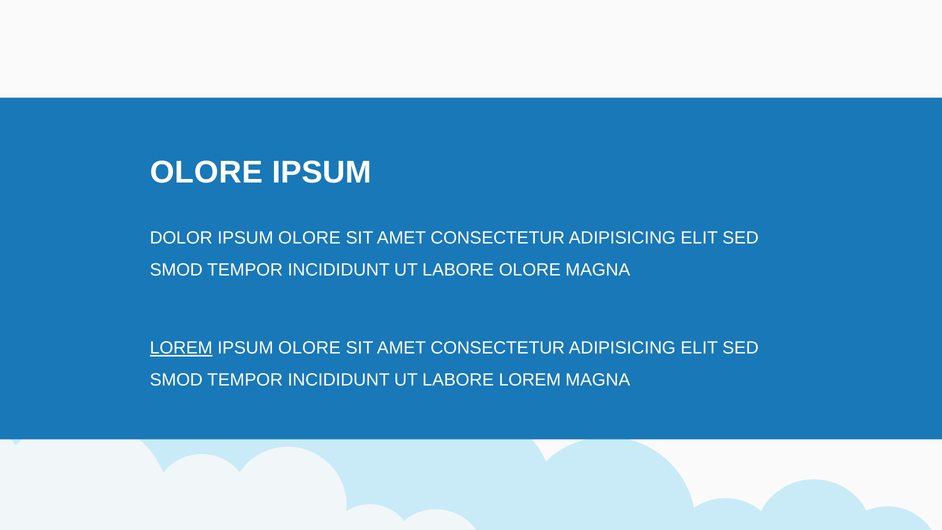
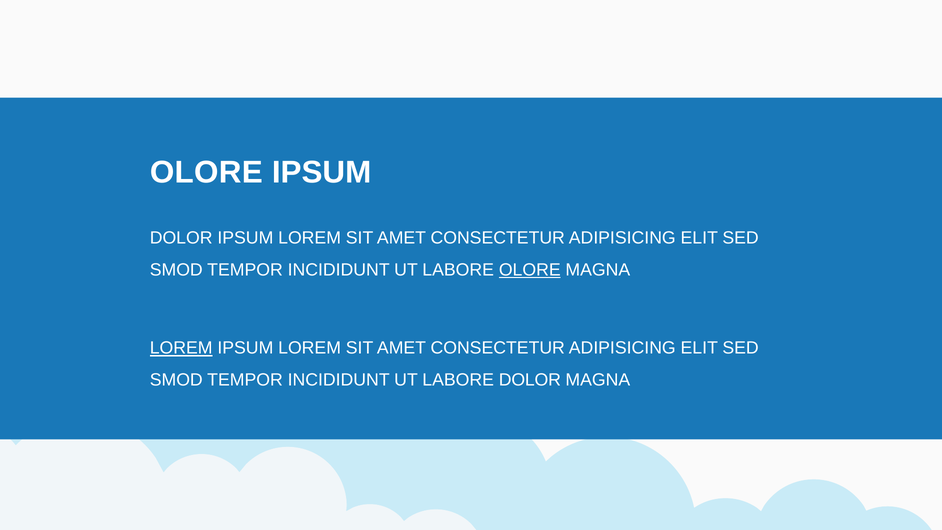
OLORE: OLORE -> LOREM (310, 238)
OLORE underline: none -> present (530, 270)
OLORE: OLORE -> LOREM (310, 348)
LABORE LOREM: LOREM -> DOLOR (530, 380)
